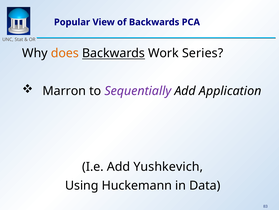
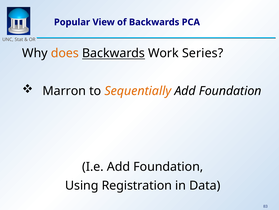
Sequentially colour: purple -> orange (138, 91)
Application: Application -> Foundation (230, 91)
I.e Add Yushkevich: Yushkevich -> Foundation (168, 166)
Huckemann: Huckemann -> Registration (137, 185)
